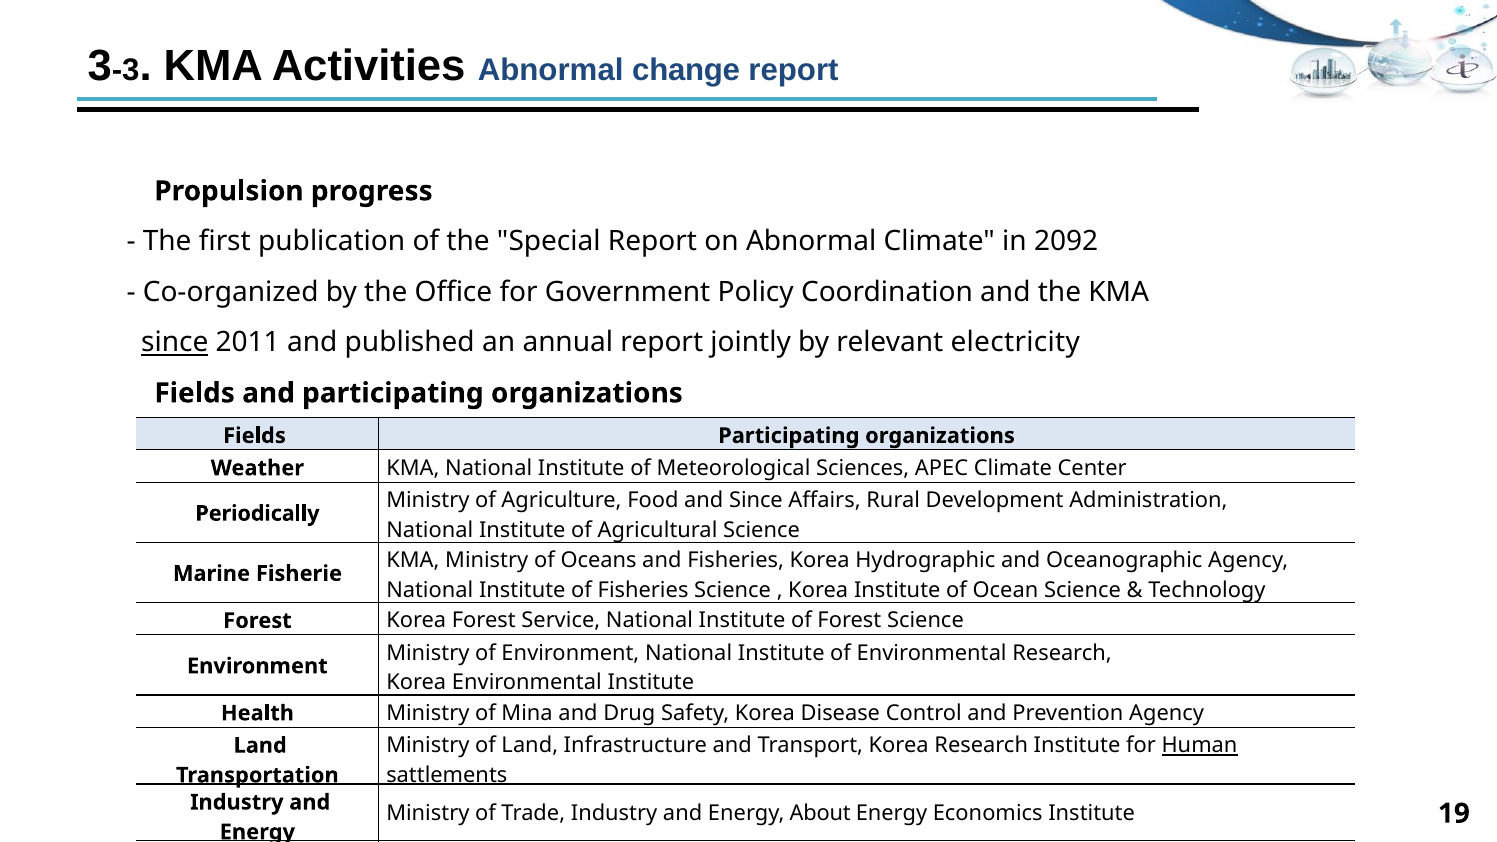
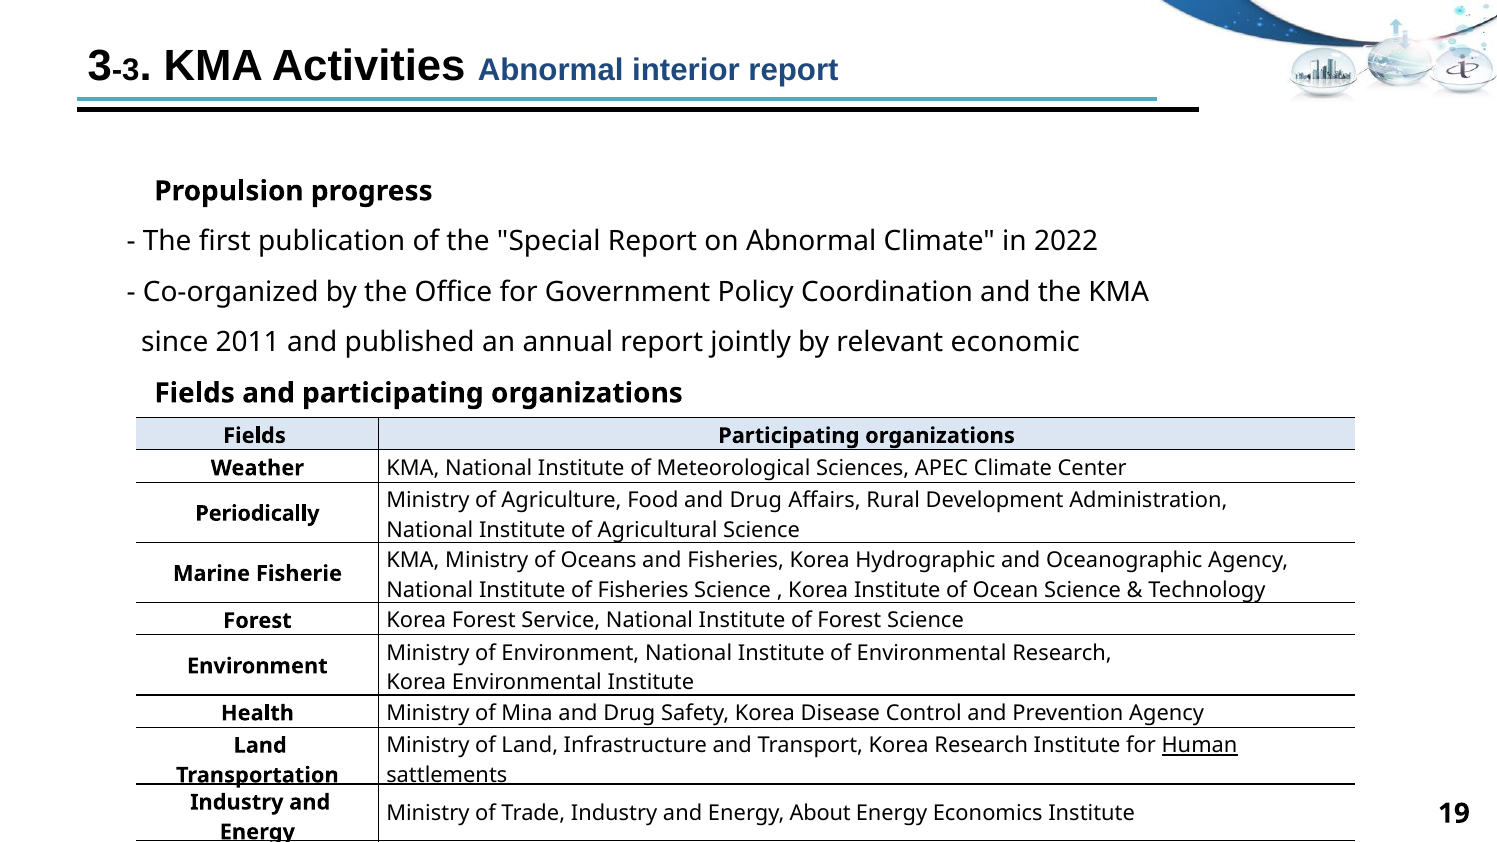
Abnormal change: change -> interior (686, 70)
2092: 2092 -> 2022 (1066, 242)
since underline: present -> none (175, 343)
electricity: electricity -> economic (1015, 343)
Food and Since: Since -> Drug (756, 501)
